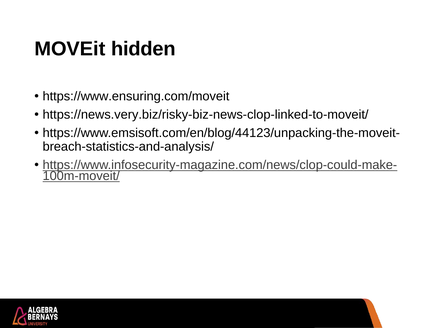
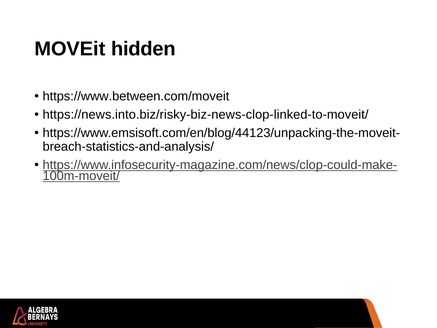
https://www.ensuring.com/moveit: https://www.ensuring.com/moveit -> https://www.between.com/moveit (136, 96)
https://news.very.biz/risky-biz-news-clop-linked-to-moveit/: https://news.very.biz/risky-biz-news-clop-linked-to-moveit/ -> https://news.into.biz/risky-biz-news-clop-linked-to-moveit/ (206, 115)
